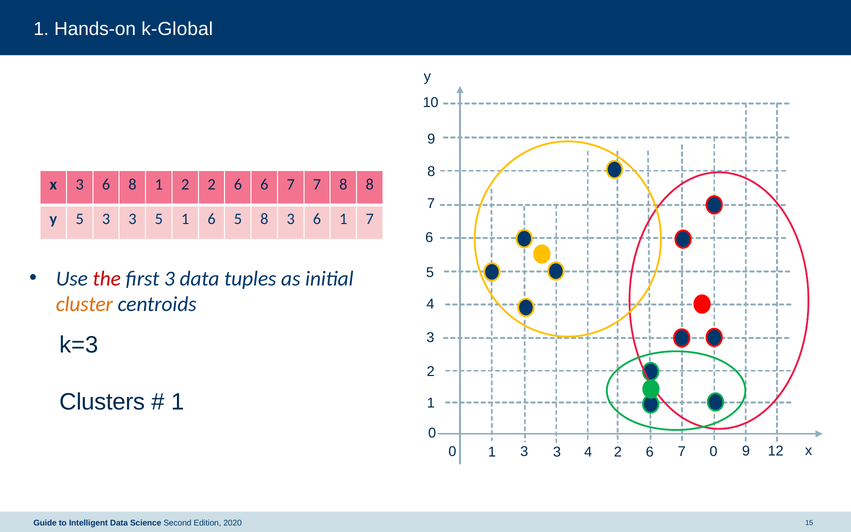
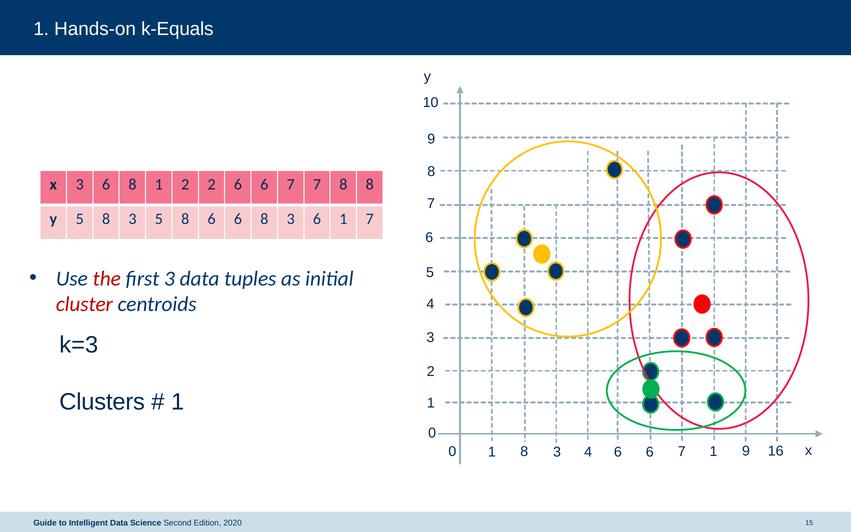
k-Global: k-Global -> k-Equals (177, 29)
y 5 3: 3 -> 8 (106, 219)
3 5 1: 1 -> 8 (185, 219)
5: 5 -> 6 (238, 219)
cluster colour: orange -> red (84, 304)
1 3: 3 -> 8 (524, 452)
4 2: 2 -> 6 (618, 452)
7 0: 0 -> 1 (714, 451)
12: 12 -> 16 (776, 451)
